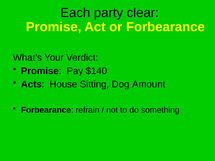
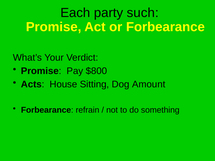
clear: clear -> such (143, 13)
$140: $140 -> $800 (96, 71)
